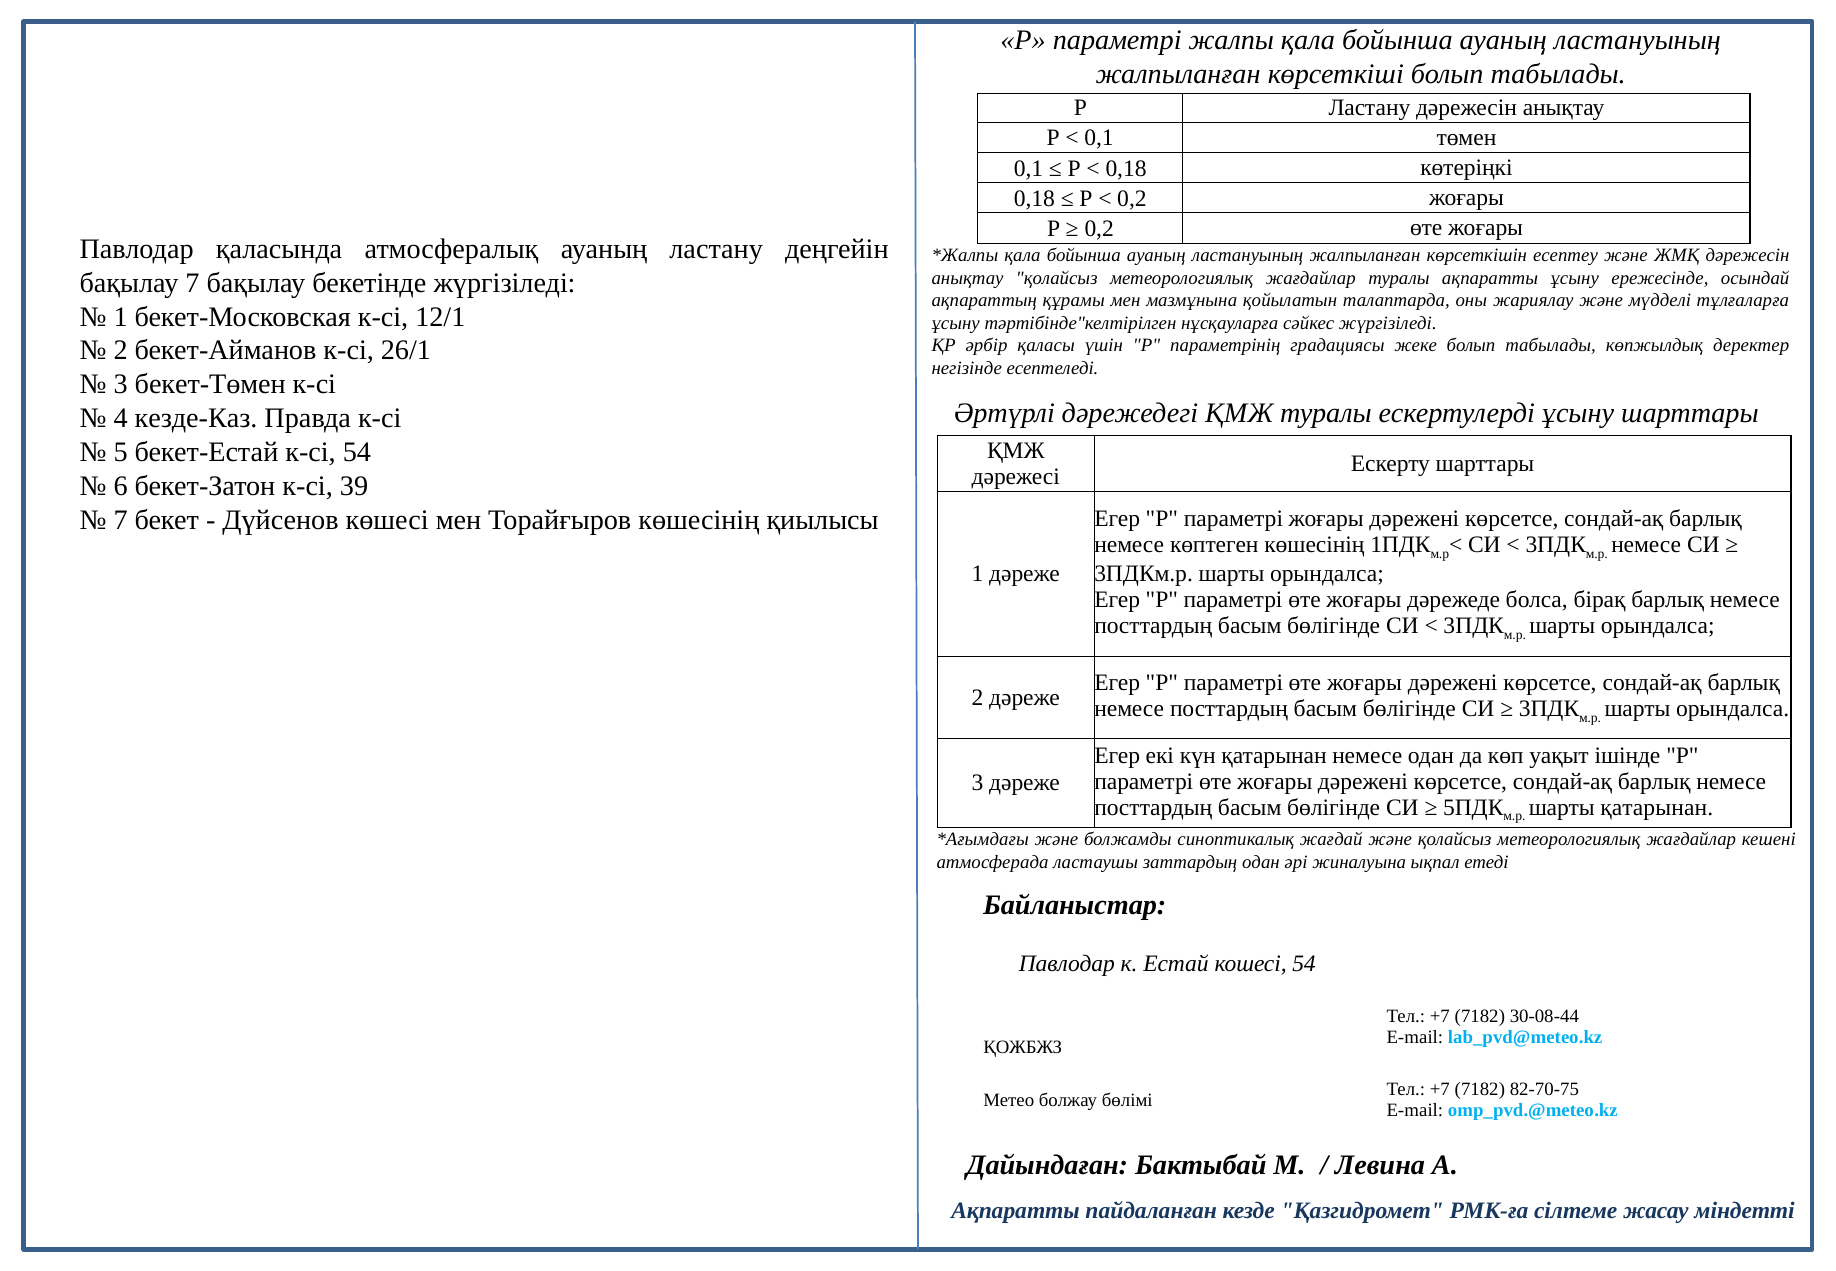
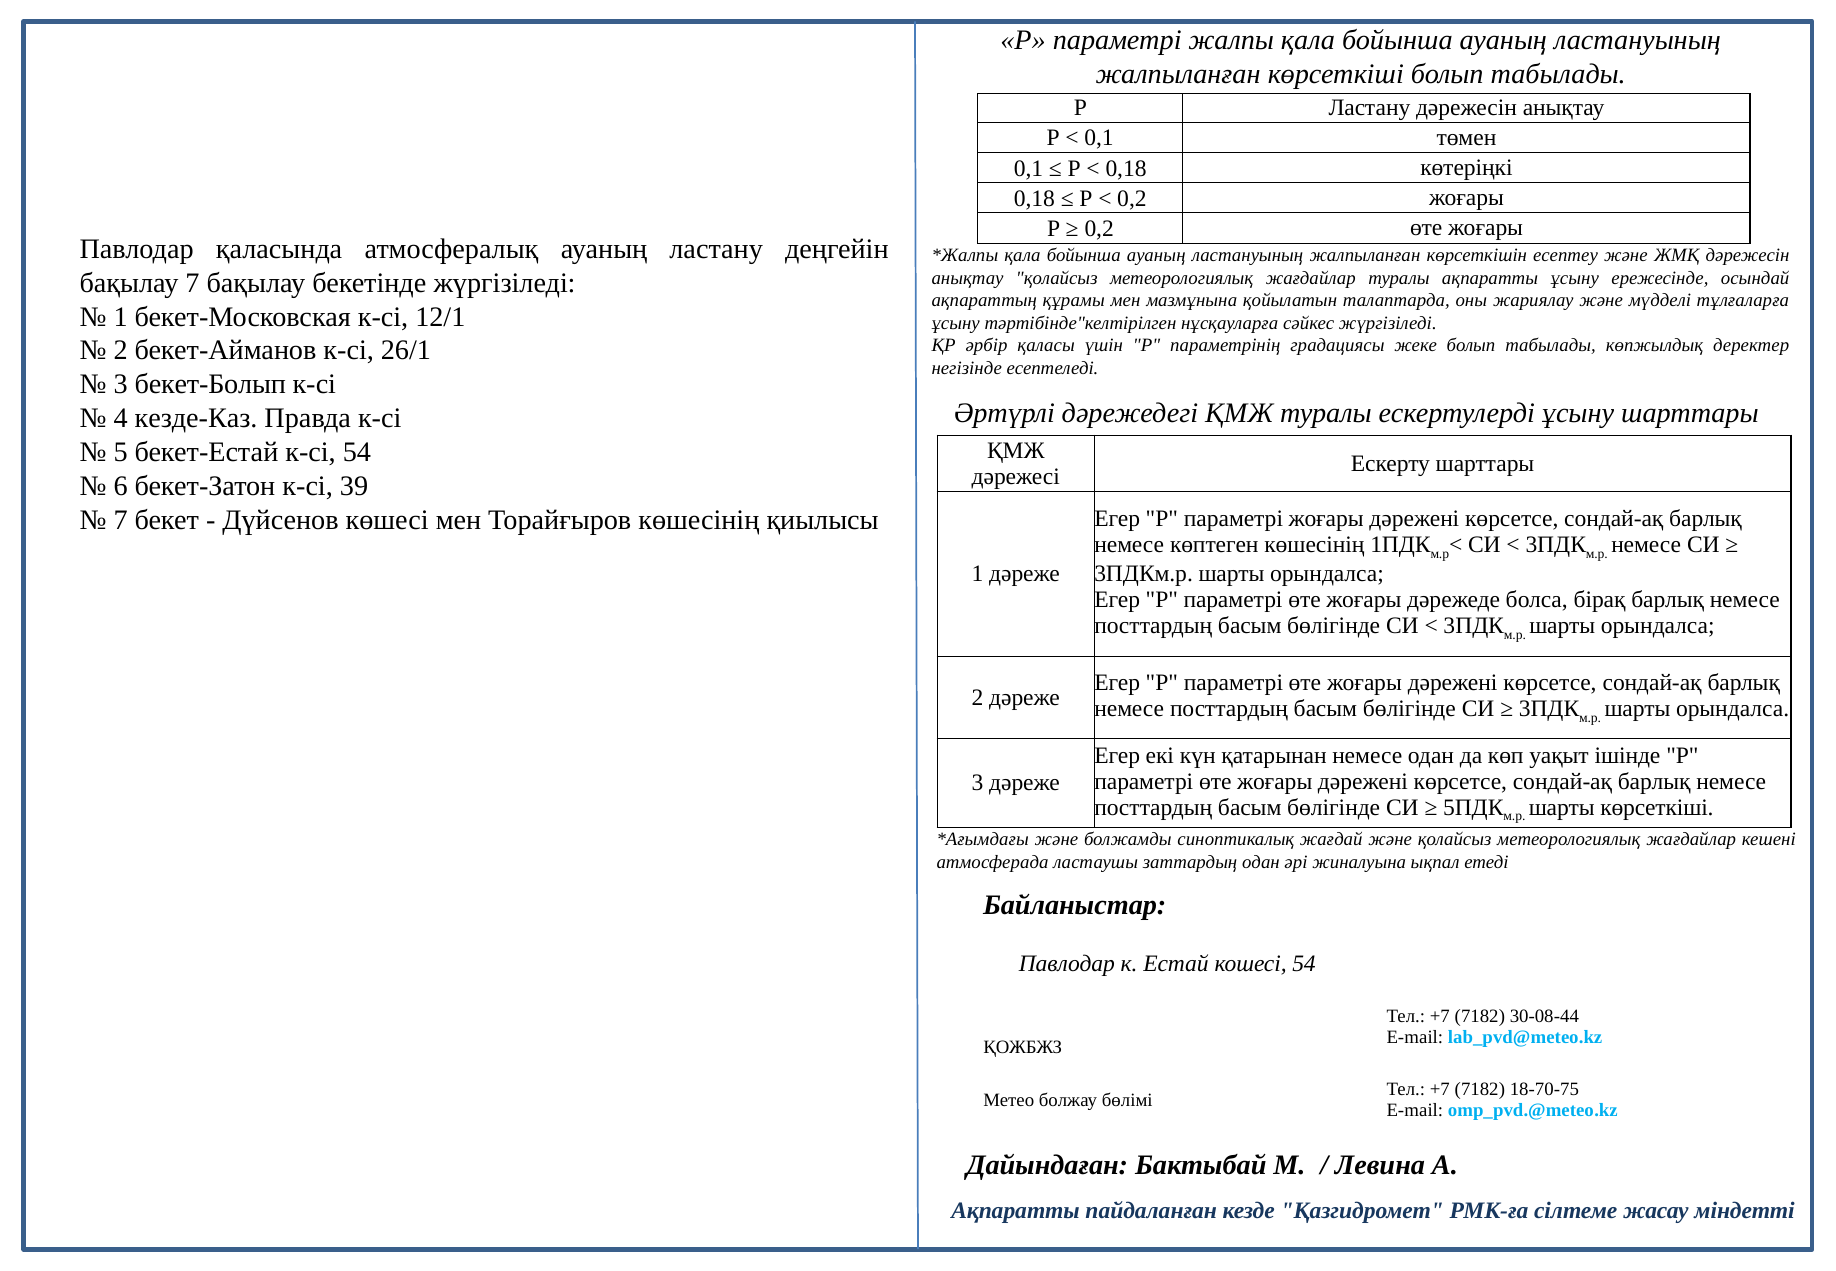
бекет-Төмен: бекет-Төмен -> бекет-Болып (210, 385)
шарты қатарынан: қатарынан -> көрсеткіші (1657, 807)
82-70-75: 82-70-75 -> 18-70-75 (1544, 1090)
